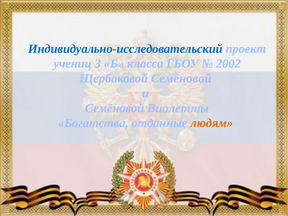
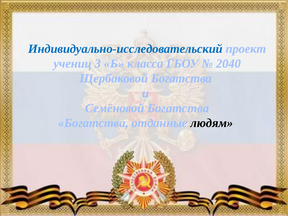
2002: 2002 -> 2040 (228, 64)
Щербаковой Семёновой: Семёновой -> Богатства (181, 78)
Семёновой Виолетты: Виолетты -> Богатства (178, 108)
людям colour: orange -> black (212, 123)
